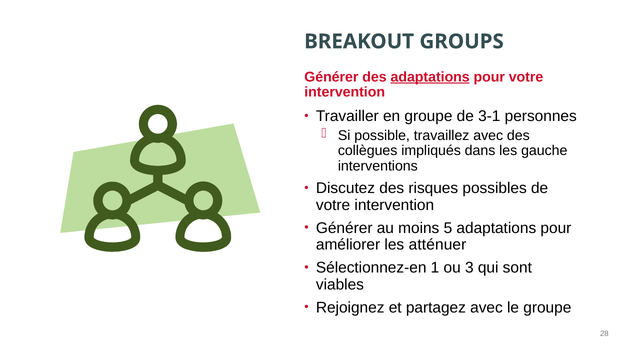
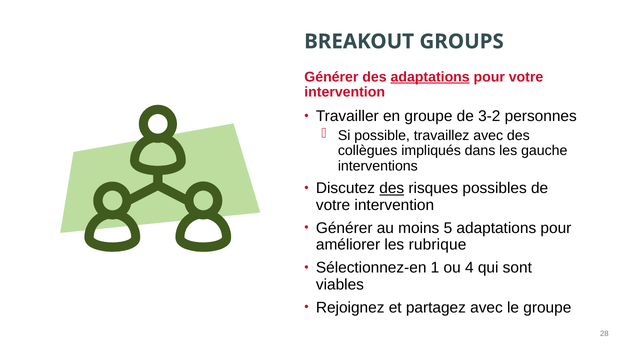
3-1: 3-1 -> 3-2 (489, 116)
des underline: none -> present (392, 188)
atténuer: atténuer -> rubrique (438, 245)
3: 3 -> 4 (469, 268)
